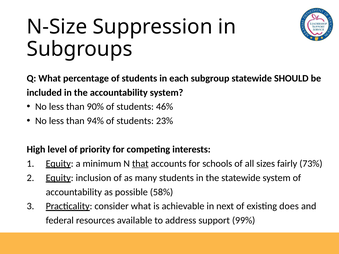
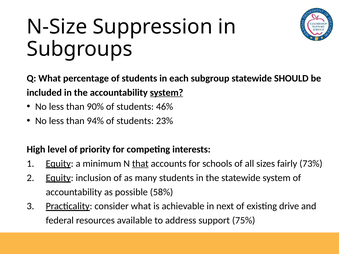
system underline: none -> present (167, 93)
does: does -> drive (289, 206)
99%: 99% -> 75% (244, 221)
